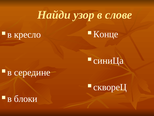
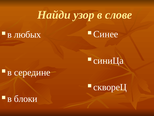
Конце: Конце -> Синее (106, 34)
кресло: кресло -> любых (27, 34)
